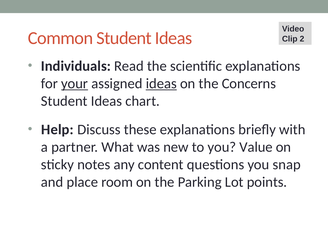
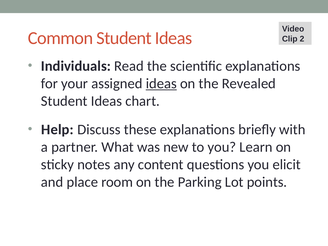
your underline: present -> none (75, 84)
Concerns: Concerns -> Revealed (249, 84)
Value: Value -> Learn (256, 147)
snap: snap -> elicit (287, 165)
